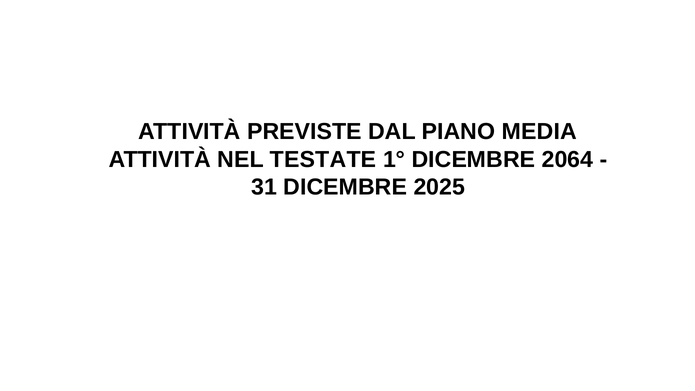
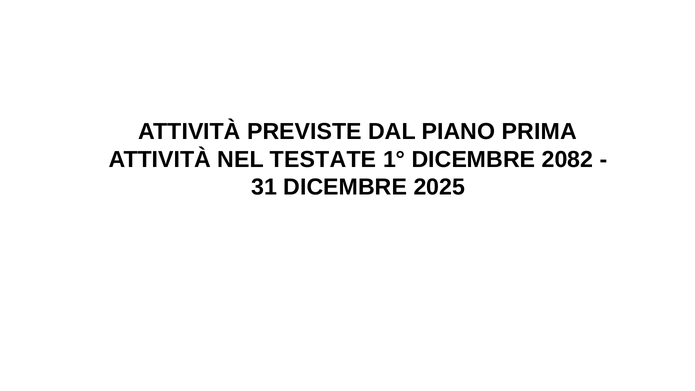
MEDIA: MEDIA -> PRIMA (539, 132)
2064: 2064 -> 2082 (567, 159)
